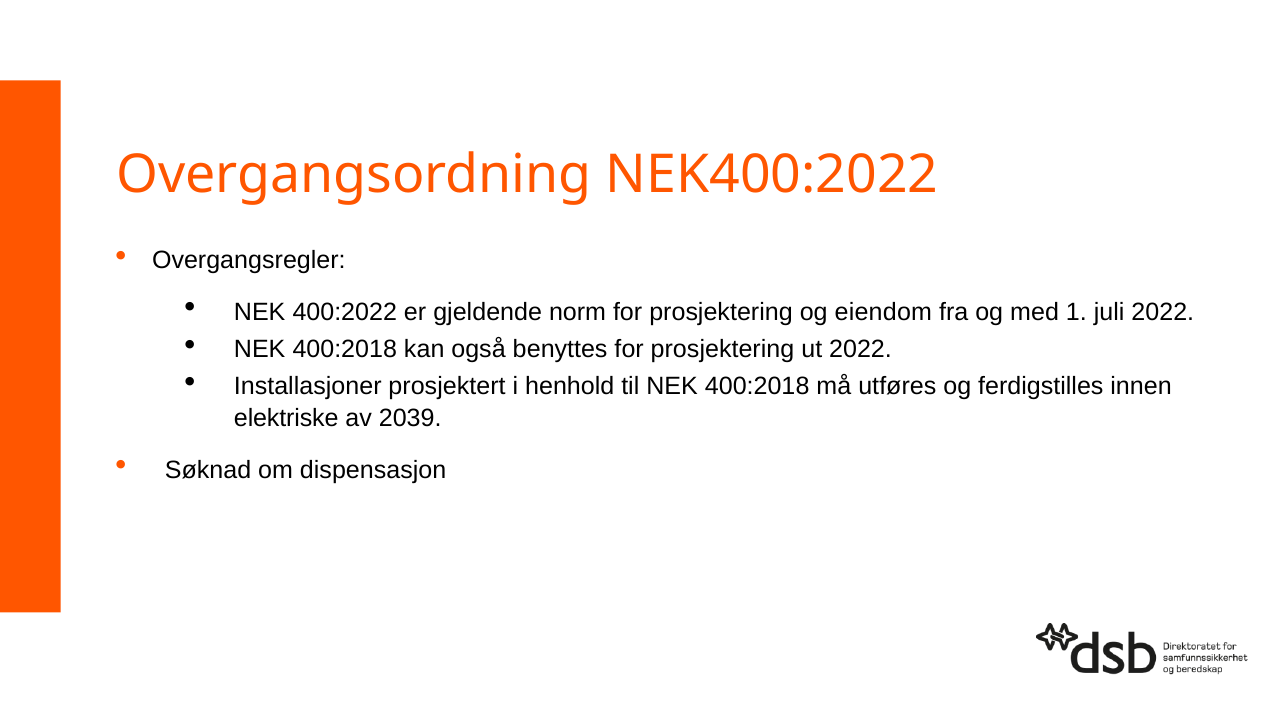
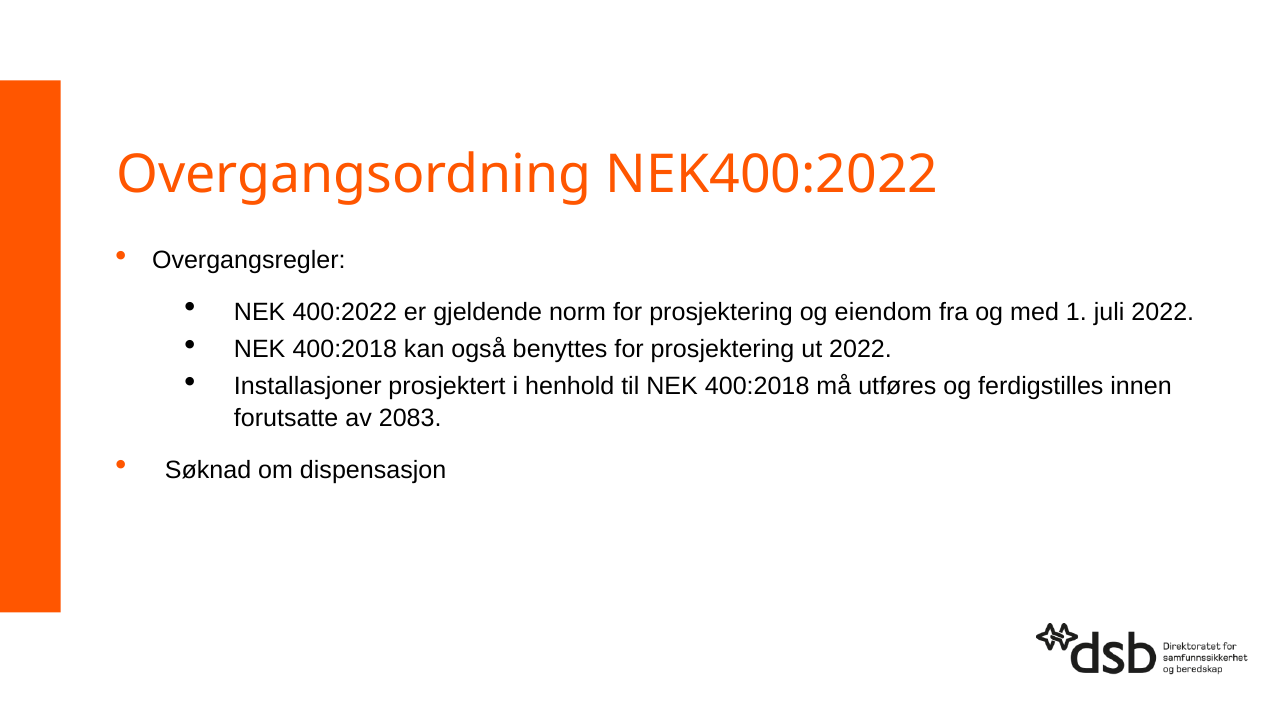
elektriske: elektriske -> forutsatte (286, 419)
2039: 2039 -> 2083 (410, 419)
